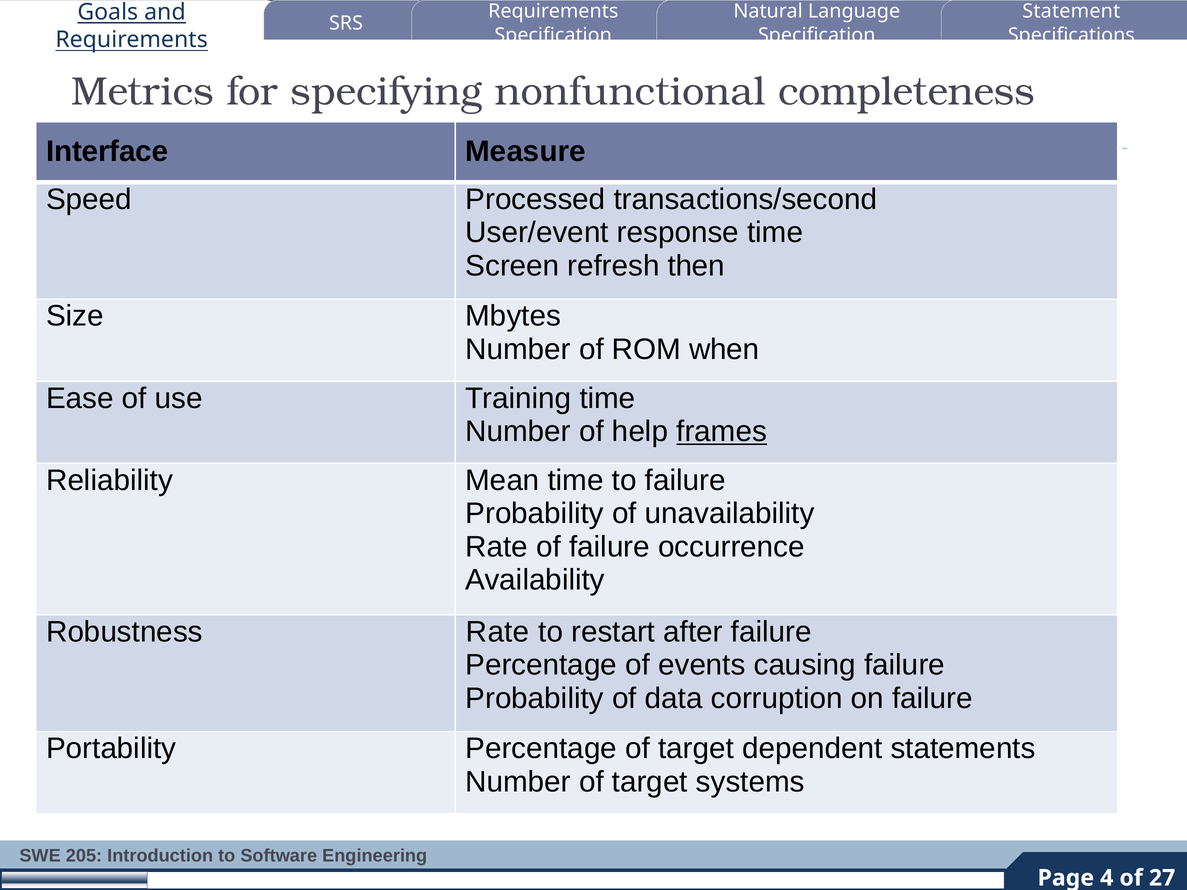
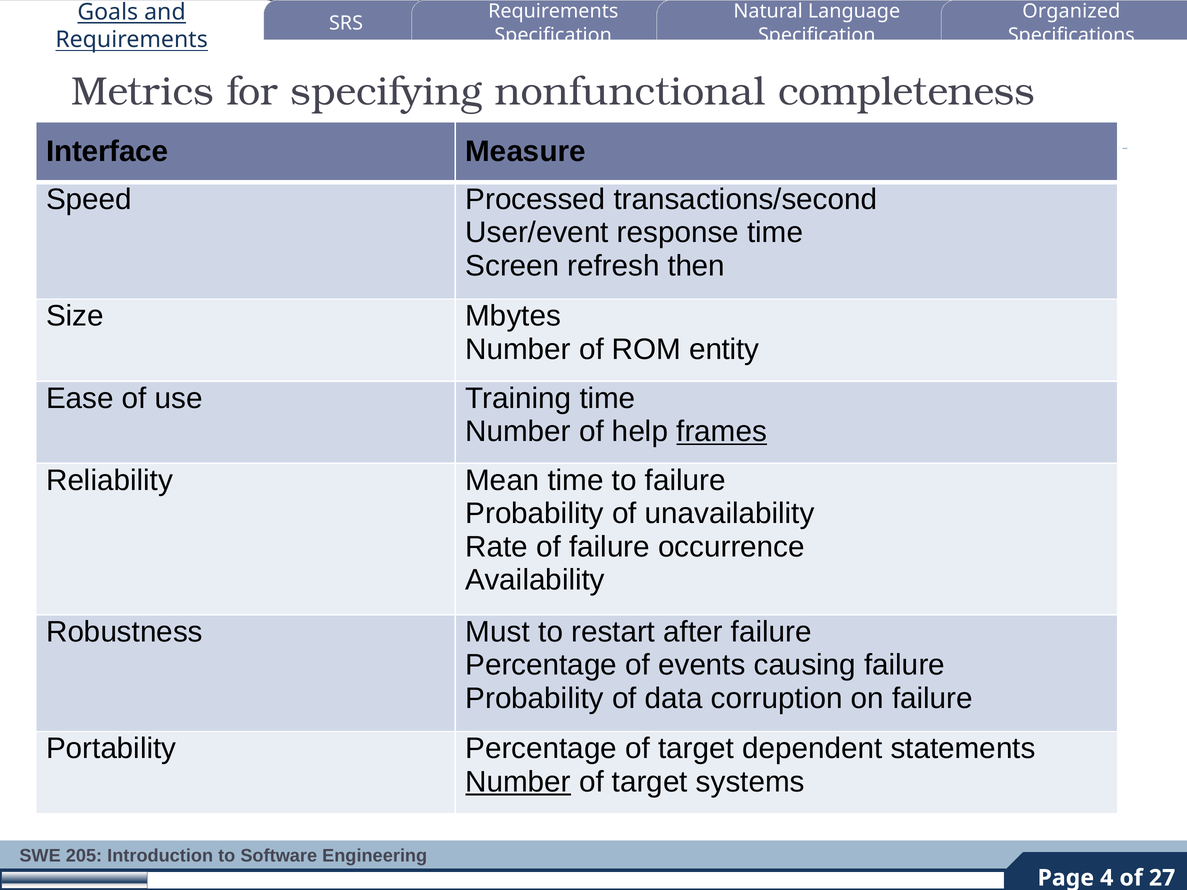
Statement: Statement -> Organized (1071, 11)
when: when -> entity (724, 349)
Robustness Rate: Rate -> Must (498, 632)
Number underline: none -> present (518, 782)
